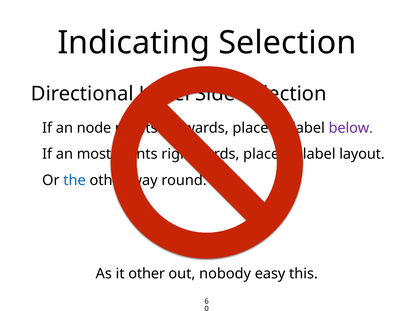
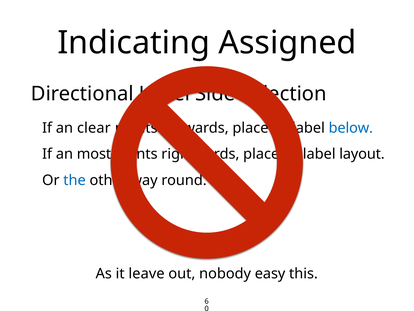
Indicating Selection: Selection -> Assigned (287, 43)
node: node -> clear (94, 128)
below colour: purple -> blue (351, 128)
it other: other -> leave (146, 273)
